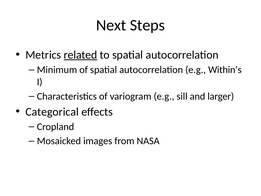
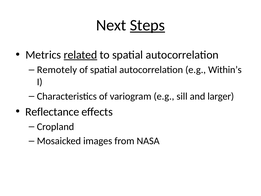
Steps underline: none -> present (147, 25)
Minimum: Minimum -> Remotely (57, 70)
Categorical: Categorical -> Reflectance (52, 112)
